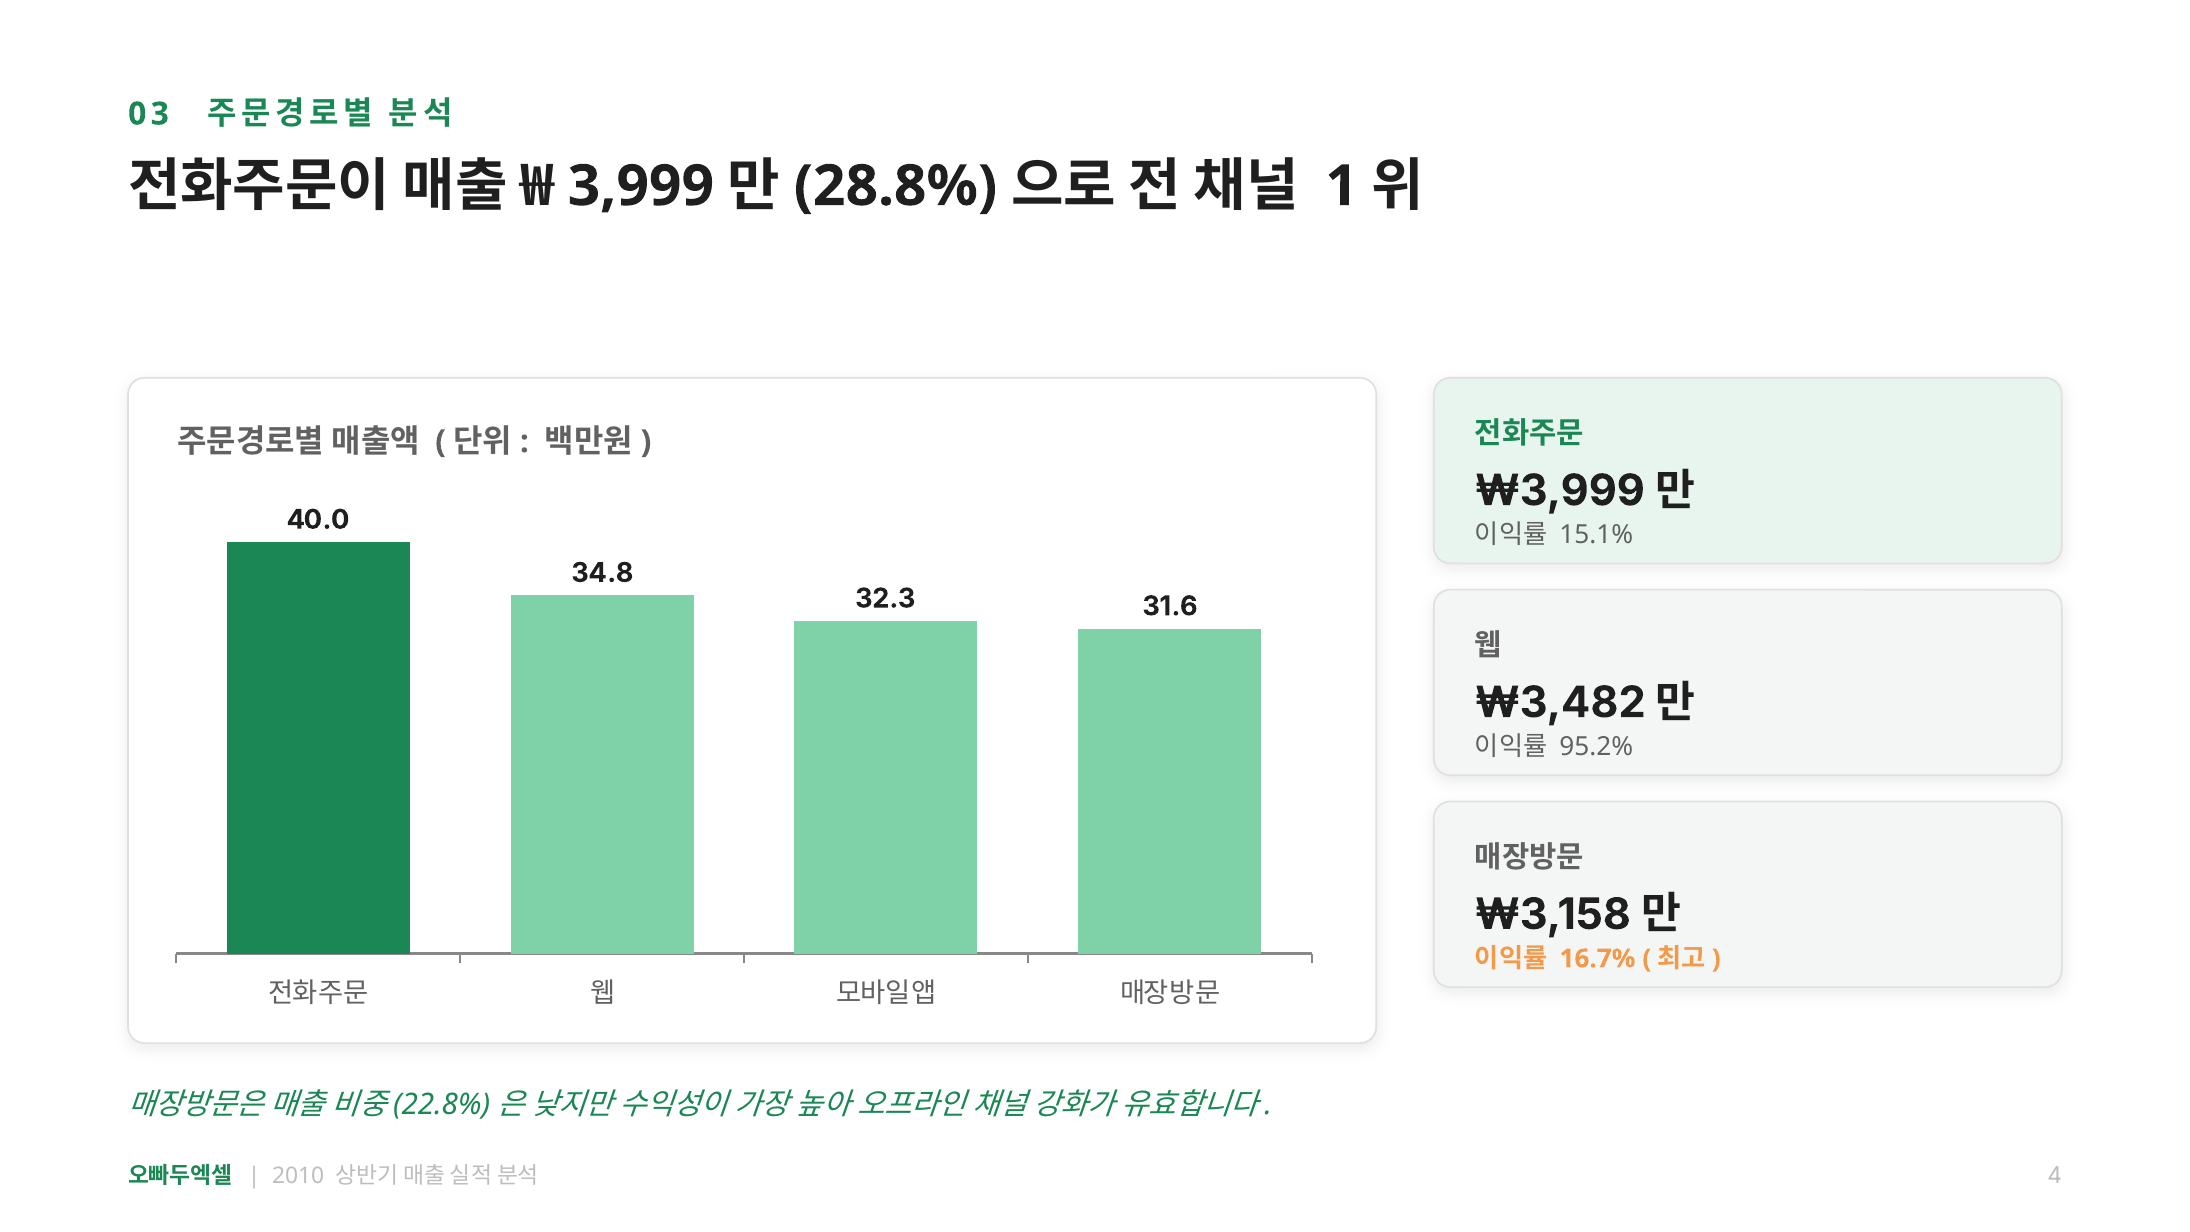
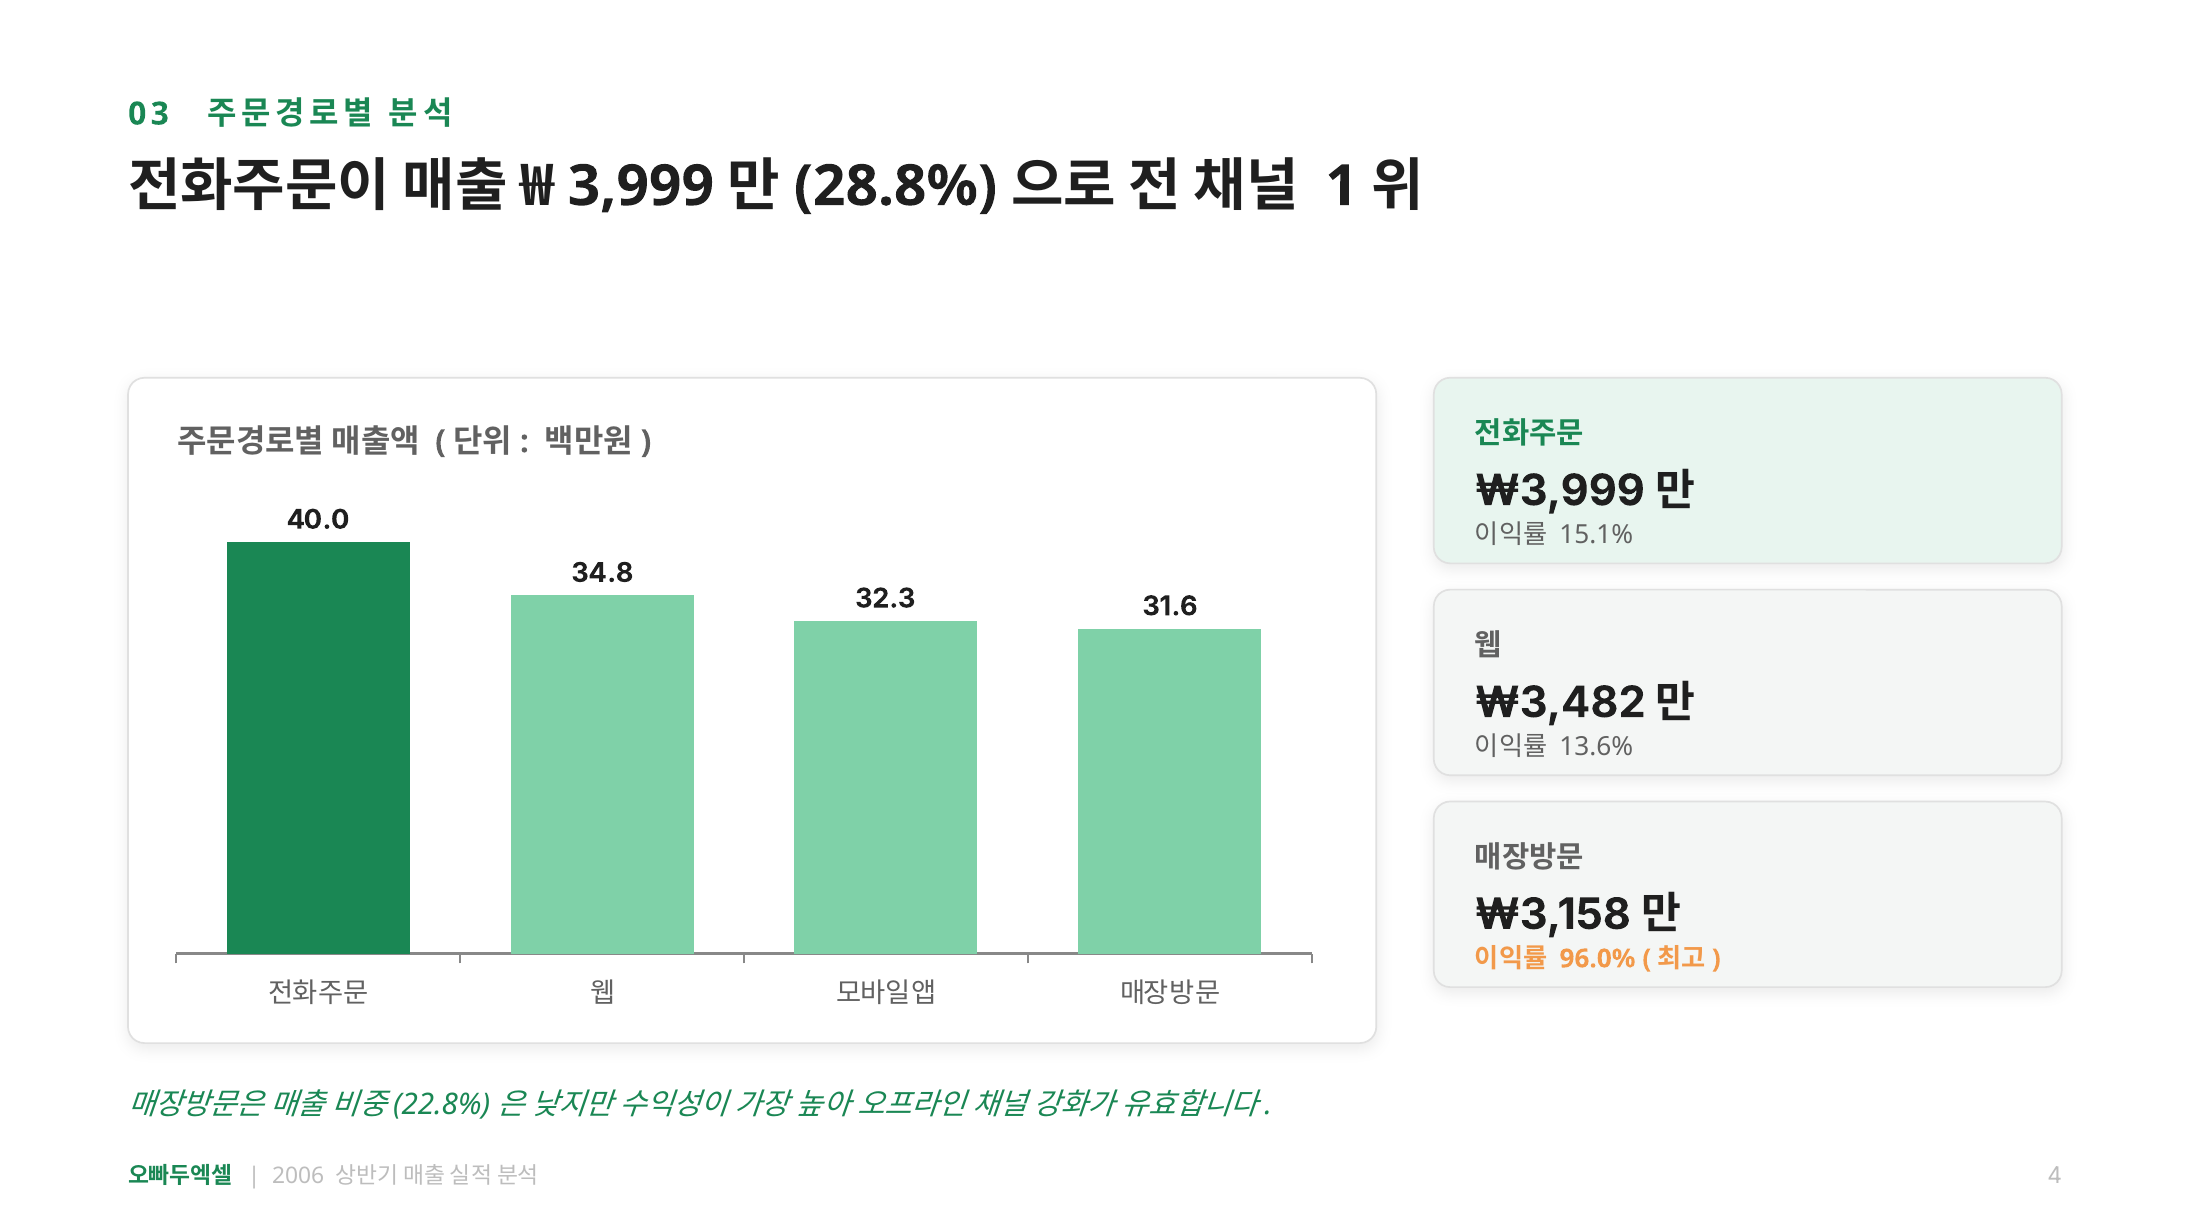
95.2%: 95.2% -> 13.6% (1596, 747)
16.7%: 16.7% -> 96.0% (1597, 959)
2010: 2010 -> 2006 (298, 1176)
